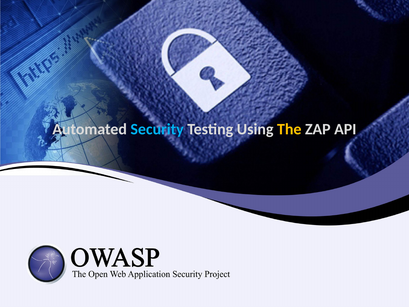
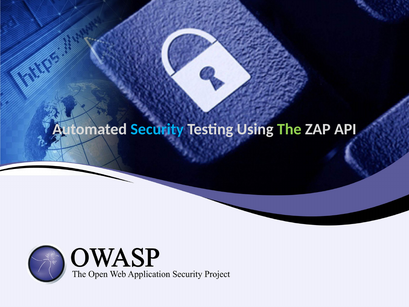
The colour: yellow -> light green (289, 129)
